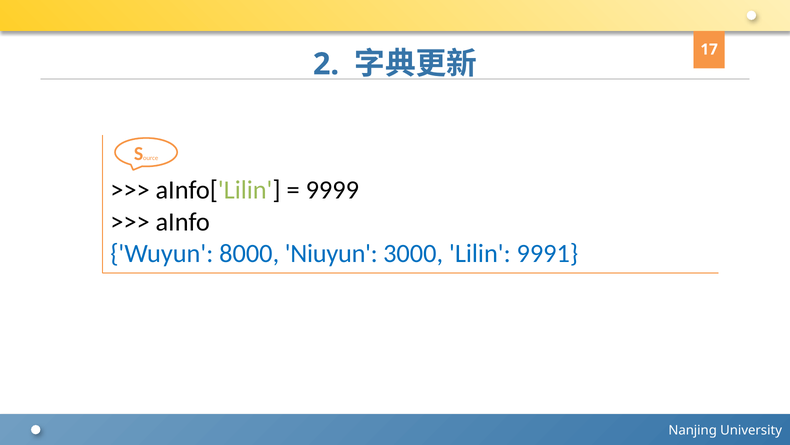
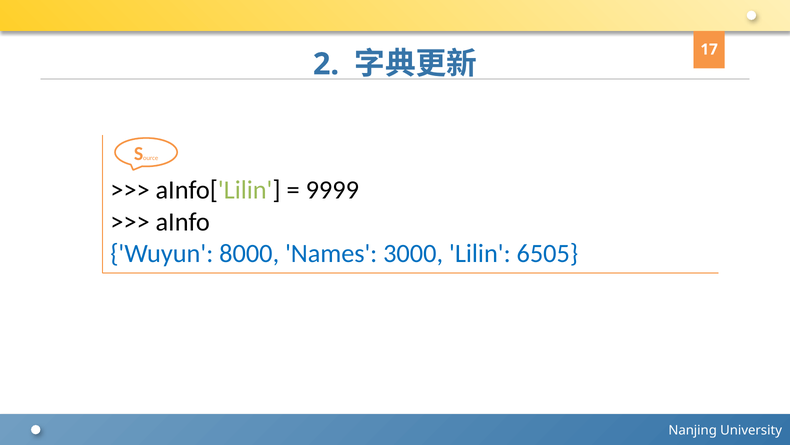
Niuyun: Niuyun -> Names (331, 253)
9991: 9991 -> 6505 (547, 253)
